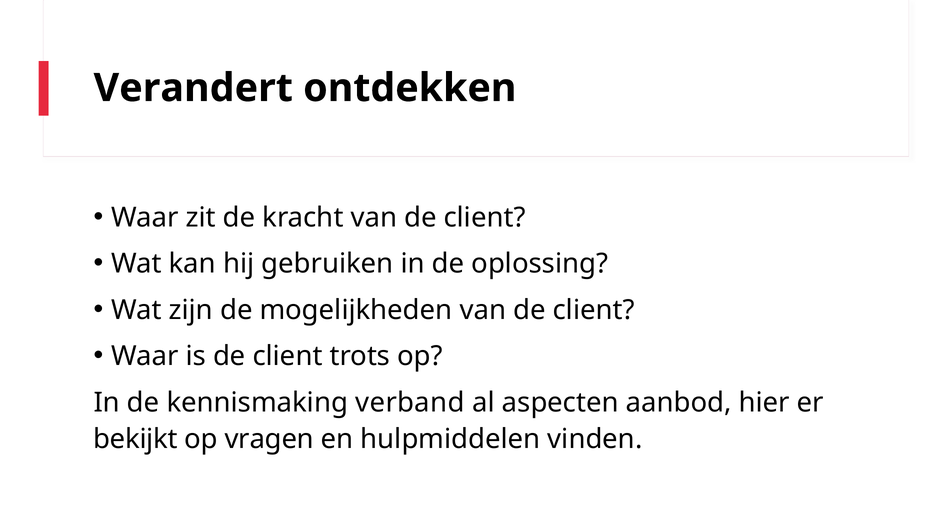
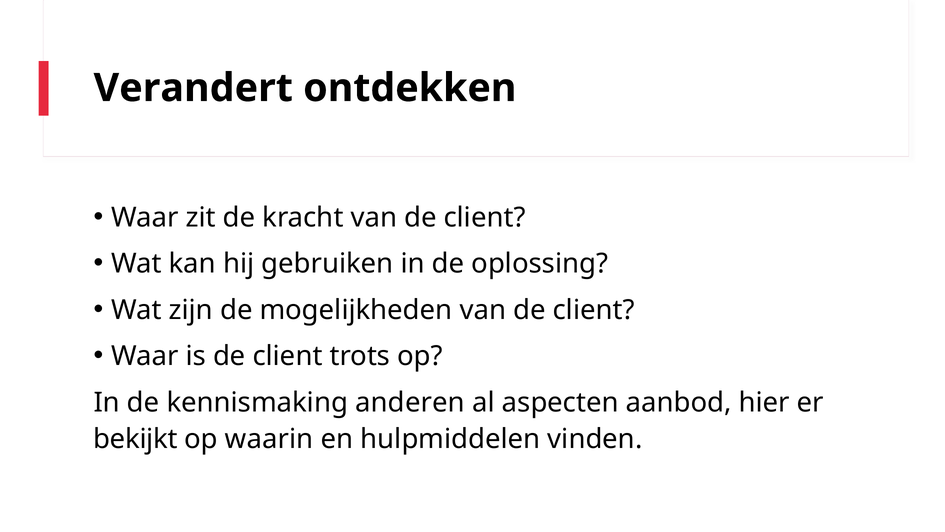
verband: verband -> anderen (410, 402)
vragen: vragen -> waarin (269, 439)
